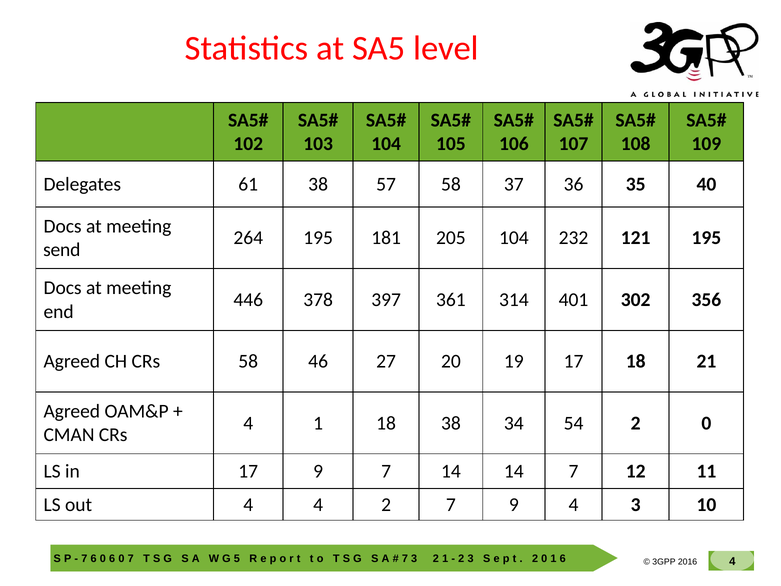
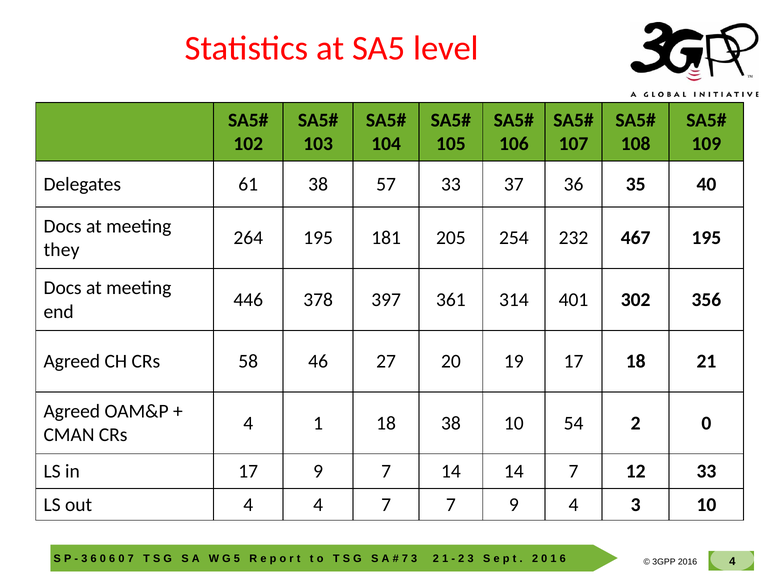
57 58: 58 -> 33 (451, 184)
205 104: 104 -> 254 (514, 238)
121: 121 -> 467 (636, 238)
send: send -> they (62, 250)
38 34: 34 -> 10 (514, 423)
12 11: 11 -> 33 (706, 471)
4 2: 2 -> 7 (386, 504)
7: 7 -> 3 (84, 558)
